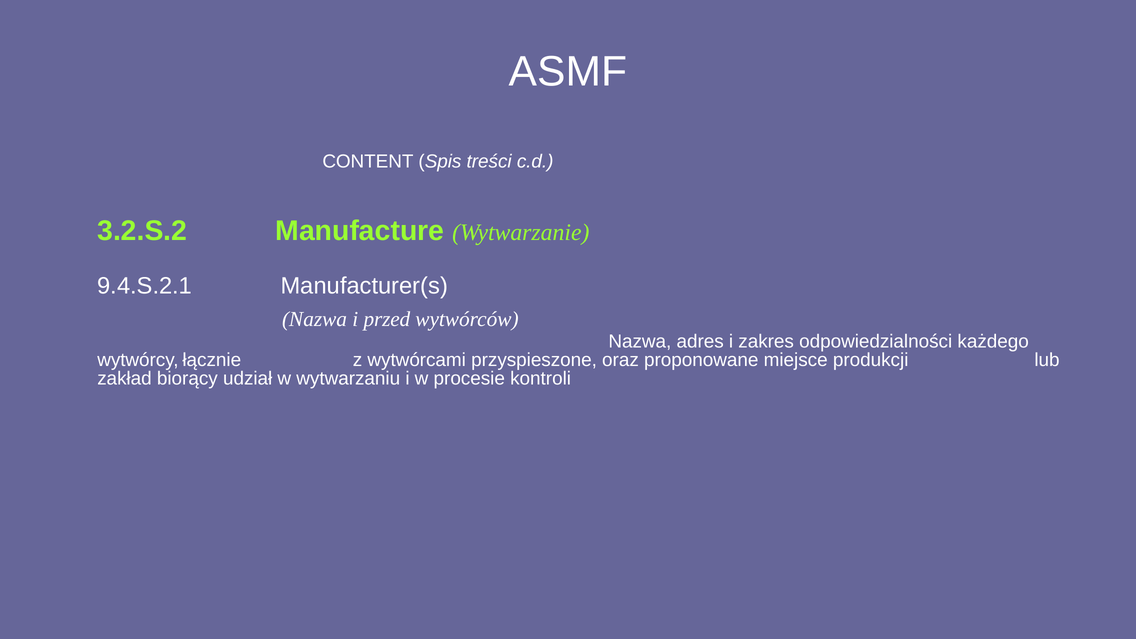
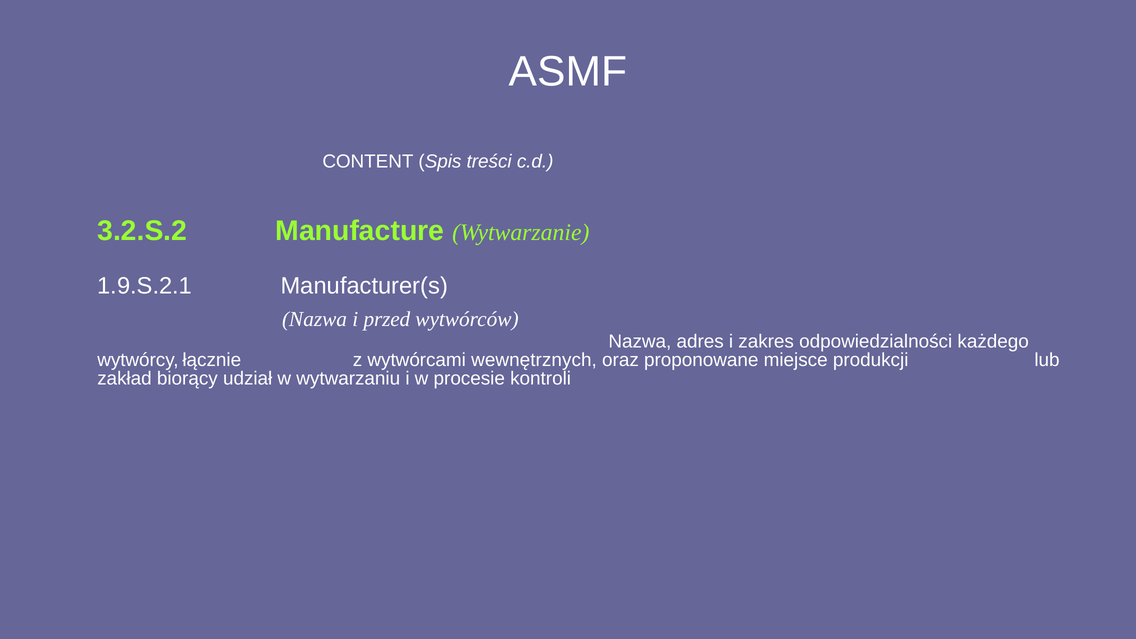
9.4.S.2.1: 9.4.S.2.1 -> 1.9.S.2.1 (145, 286)
przyspieszone: przyspieszone -> wewnętrznych (534, 360)
